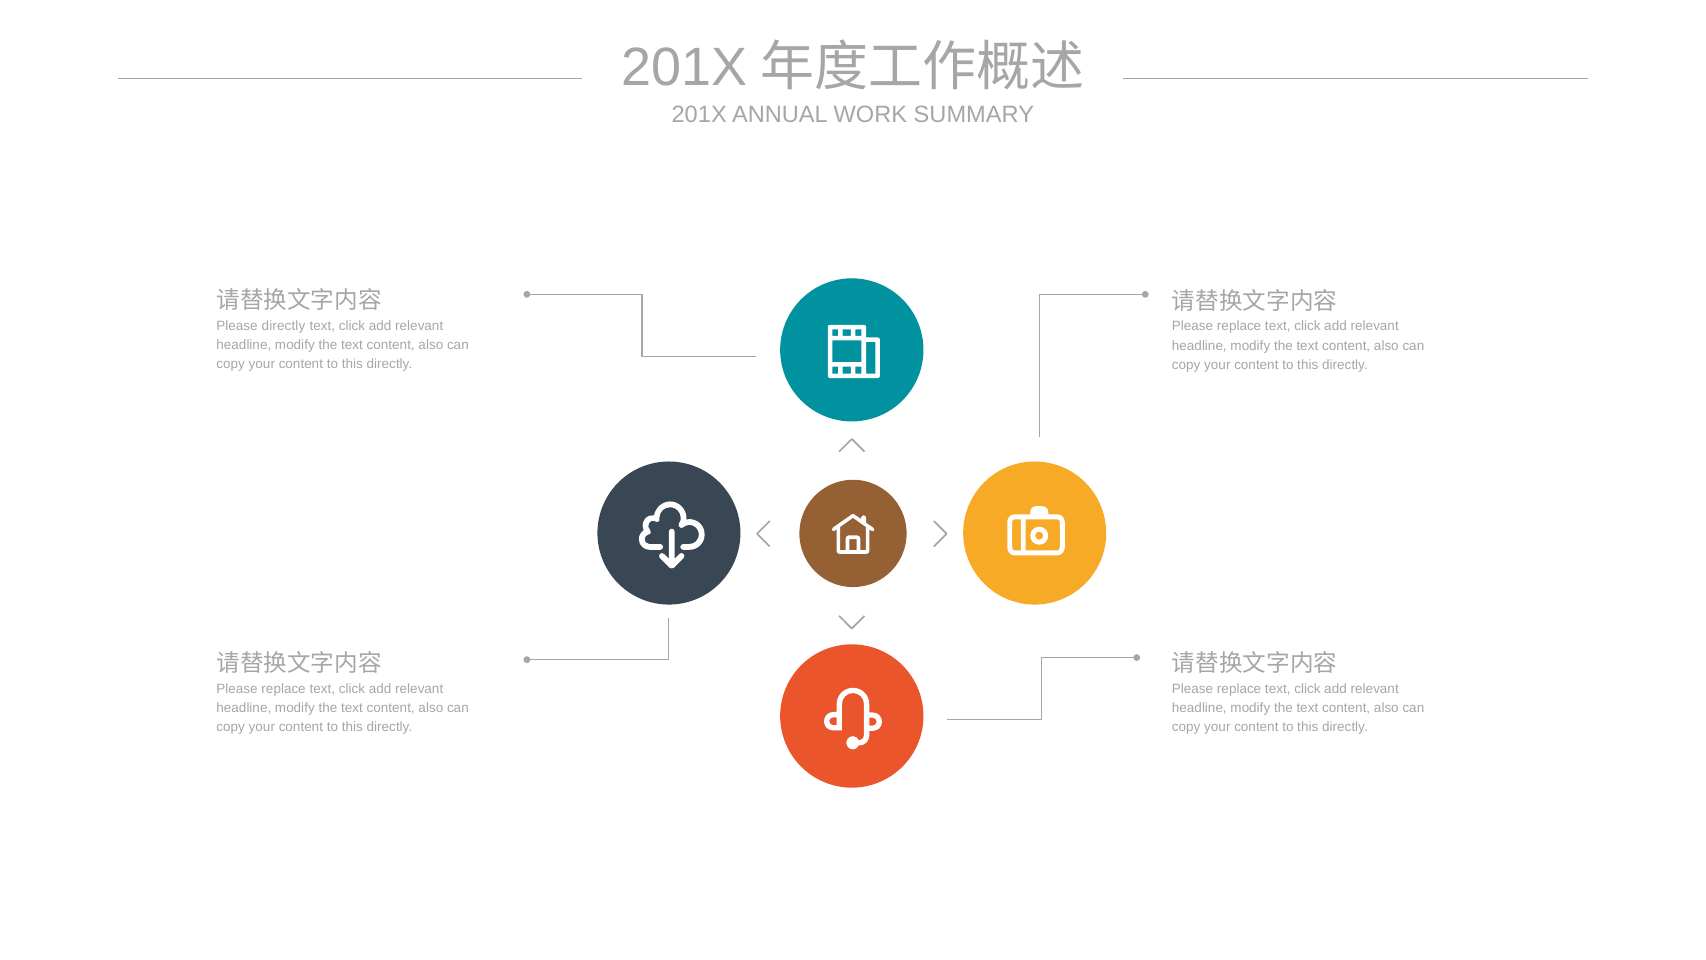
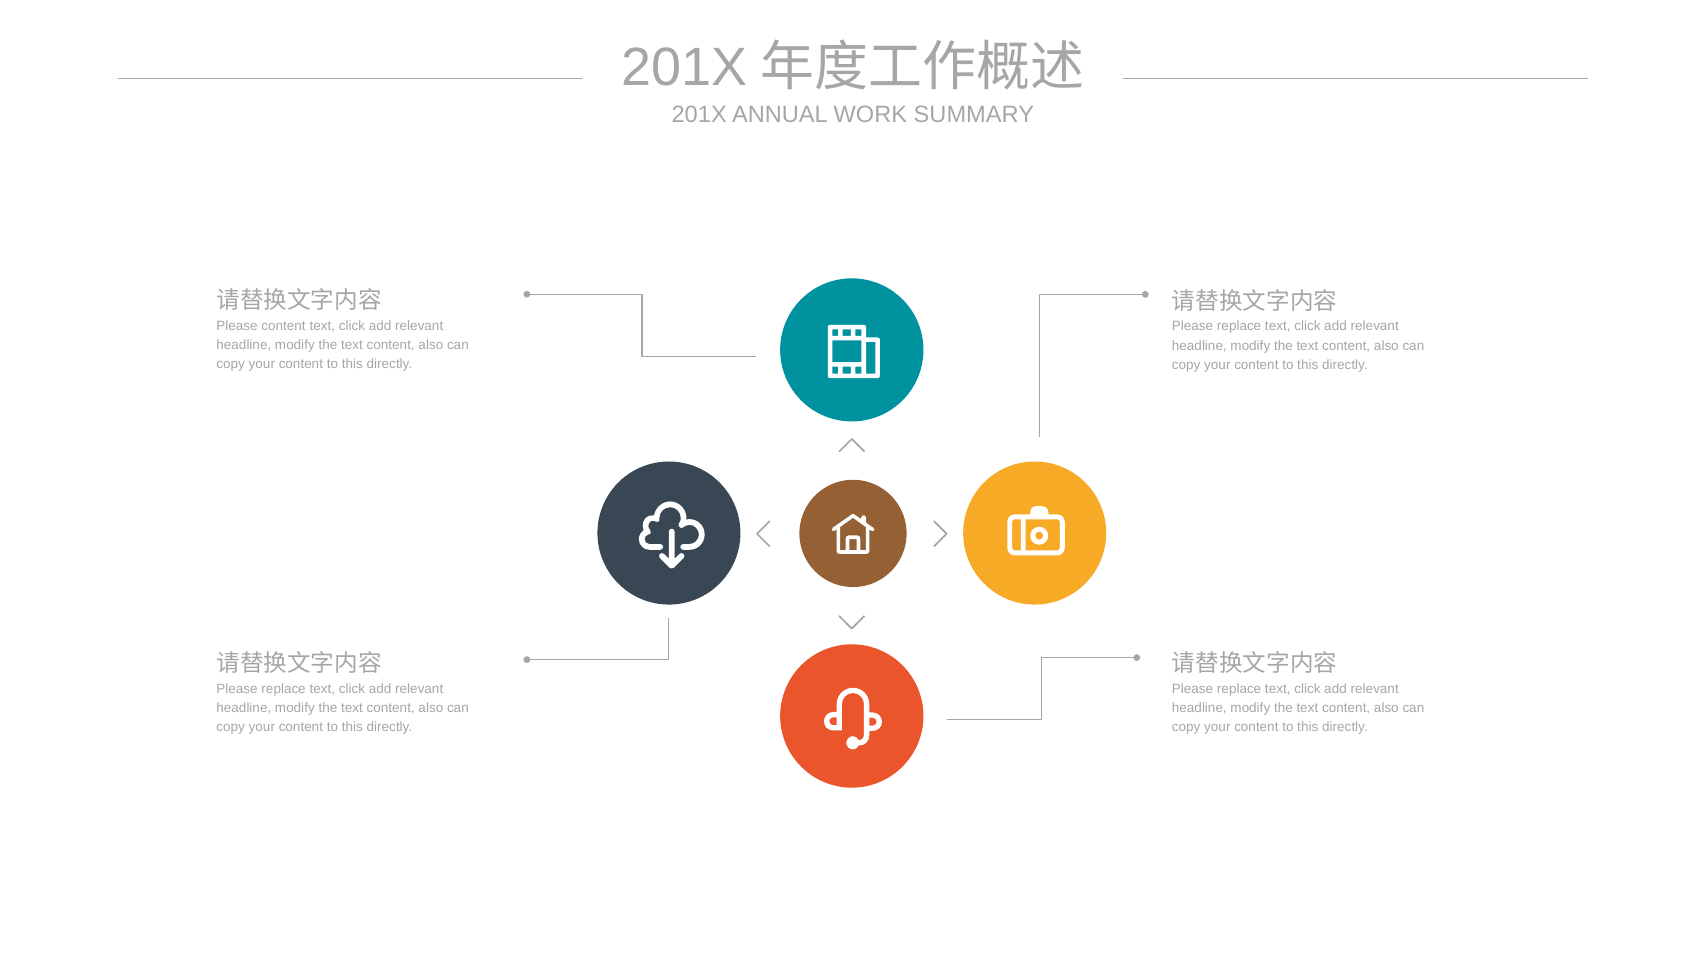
Please directly: directly -> content (284, 326)
